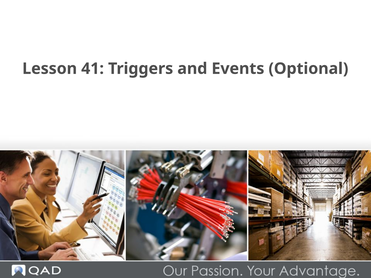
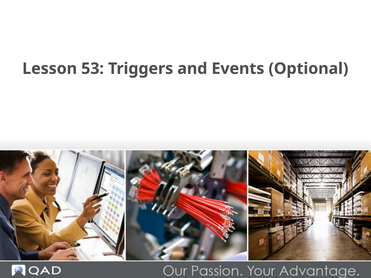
41: 41 -> 53 (93, 69)
